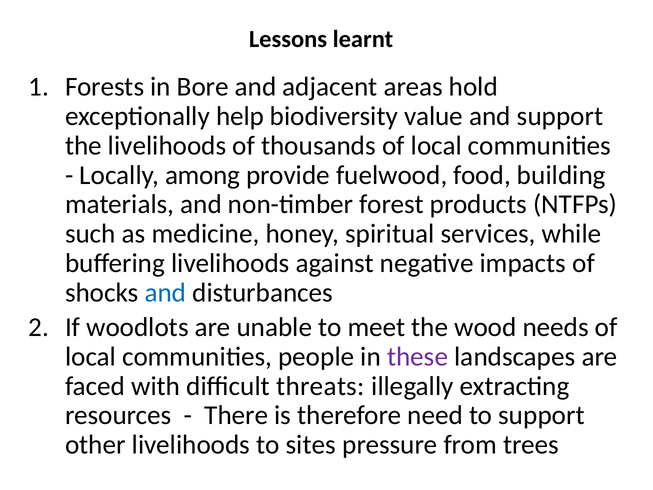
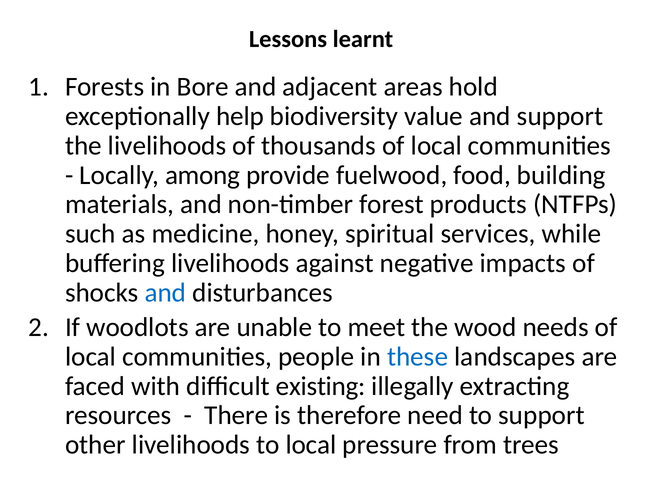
these colour: purple -> blue (418, 356)
threats: threats -> existing (321, 386)
to sites: sites -> local (311, 445)
